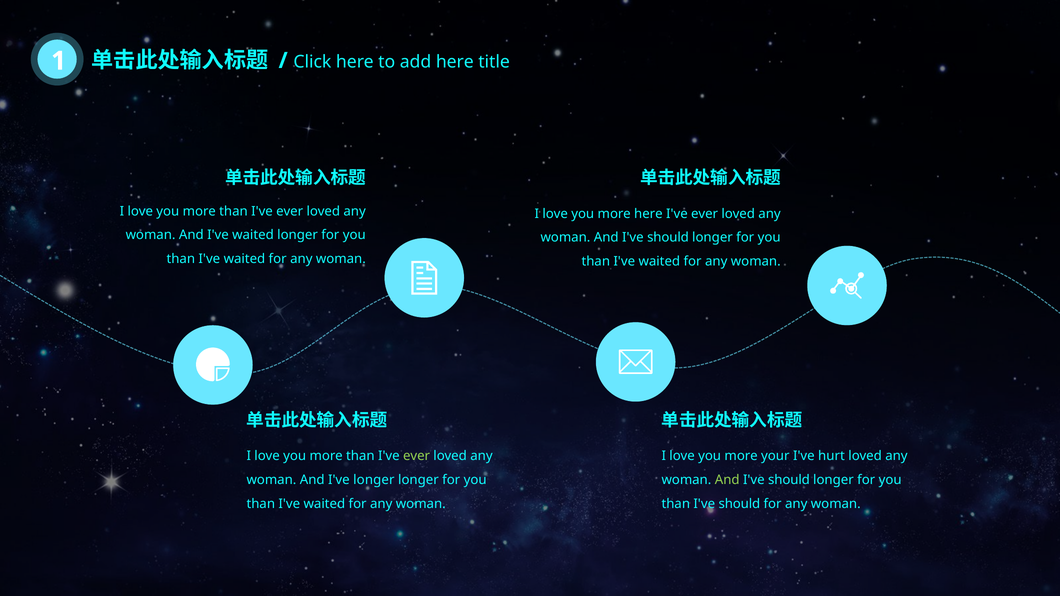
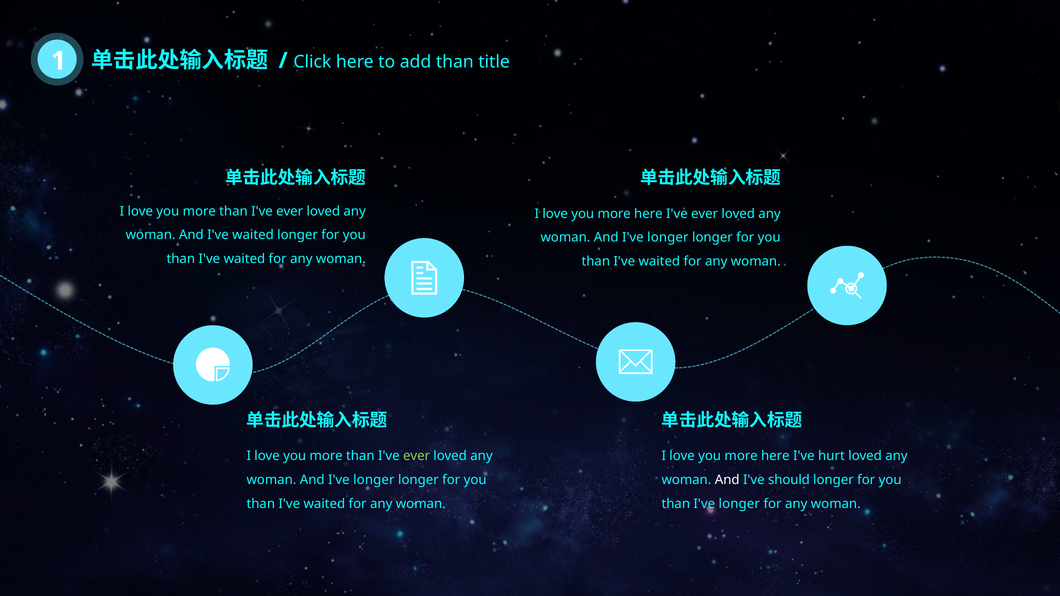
add here: here -> than (455, 62)
should: should -> longer (668, 238)
your: your -> here (775, 456)
And colour: light green -> white (727, 480)
than I've should: should -> longer (739, 504)
